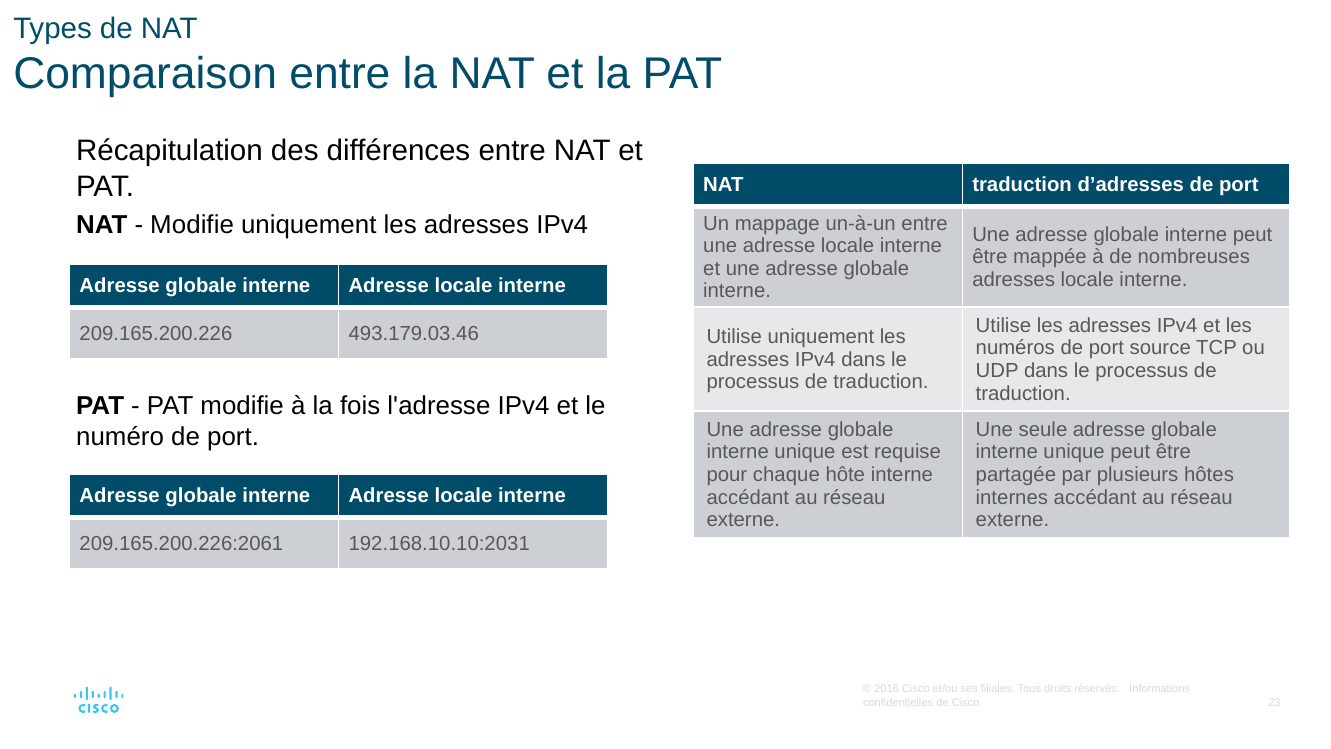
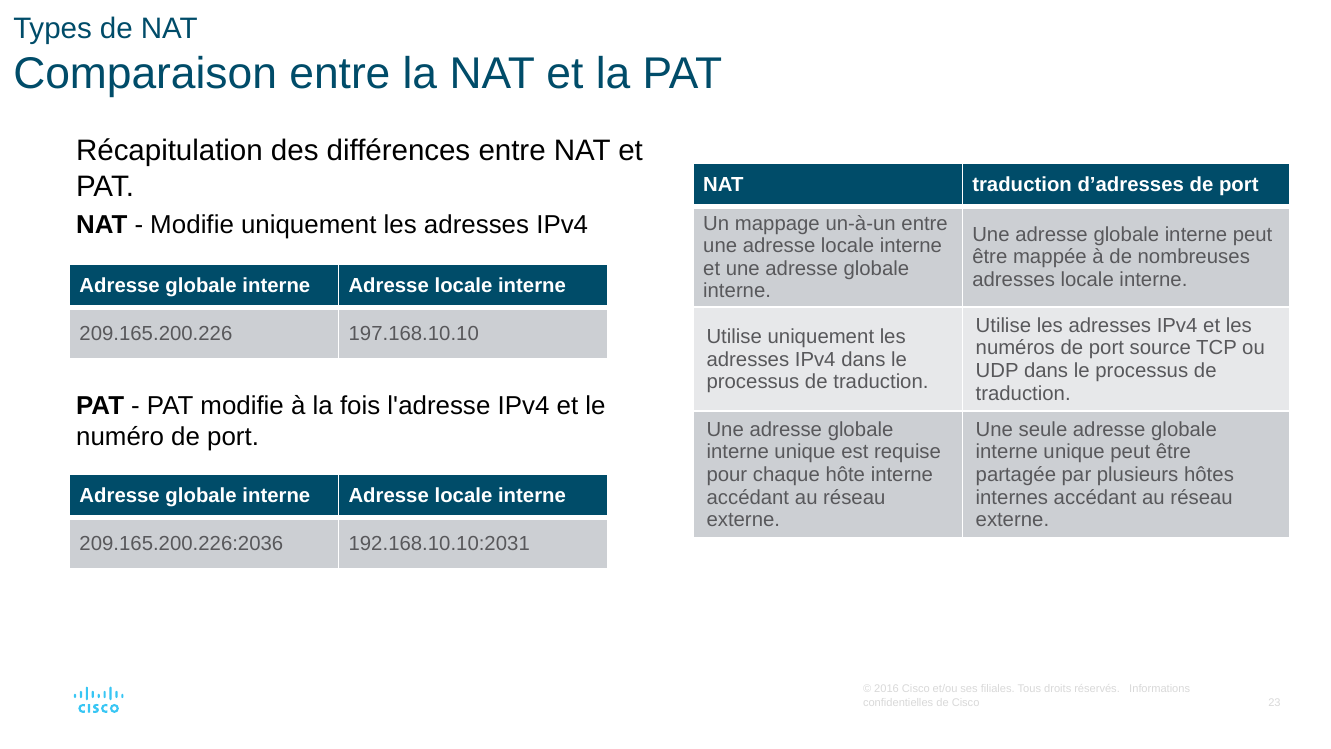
493.179.03.46: 493.179.03.46 -> 197.168.10.10 (414, 333)
209.165.200.226:2061: 209.165.200.226:2061 -> 209.165.200.226:2036 (181, 544)
